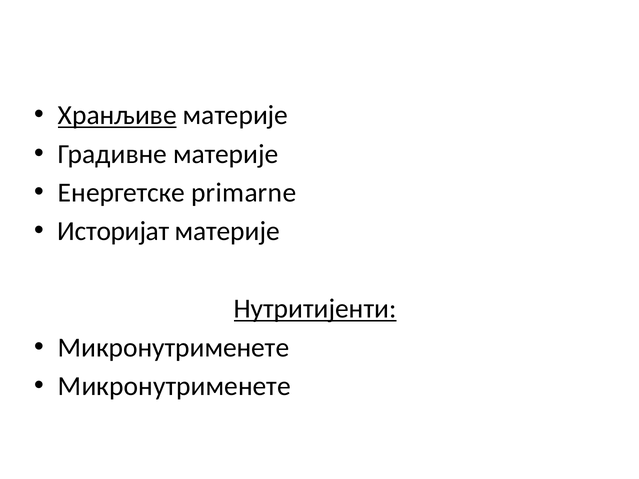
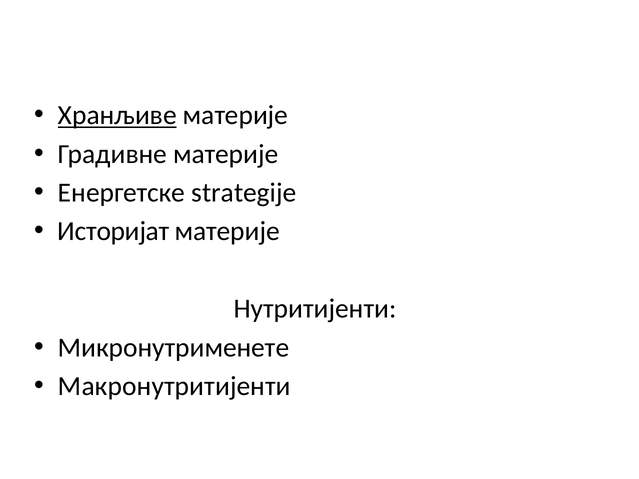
primarne: primarne -> strategije (244, 193)
Нутритијенти underline: present -> none (315, 309)
Микронутрименете: Микронутрименете -> Макронутритијенти (174, 386)
